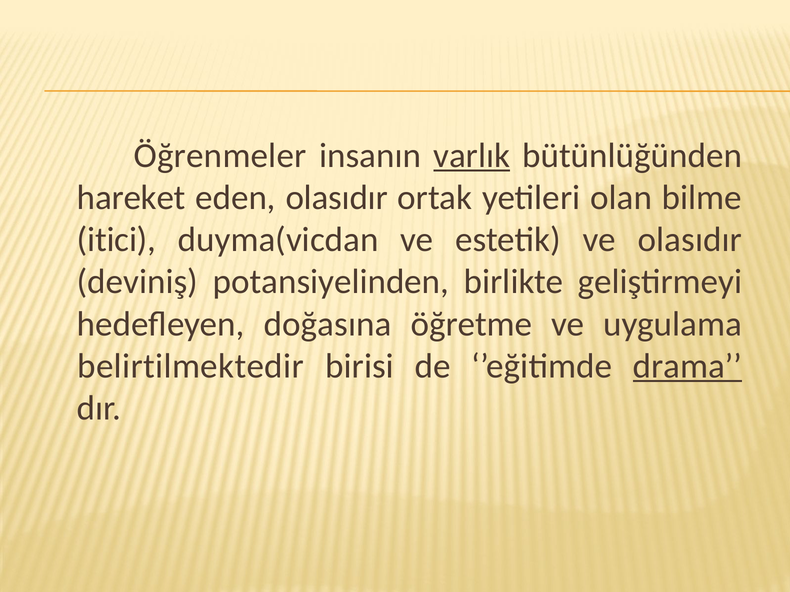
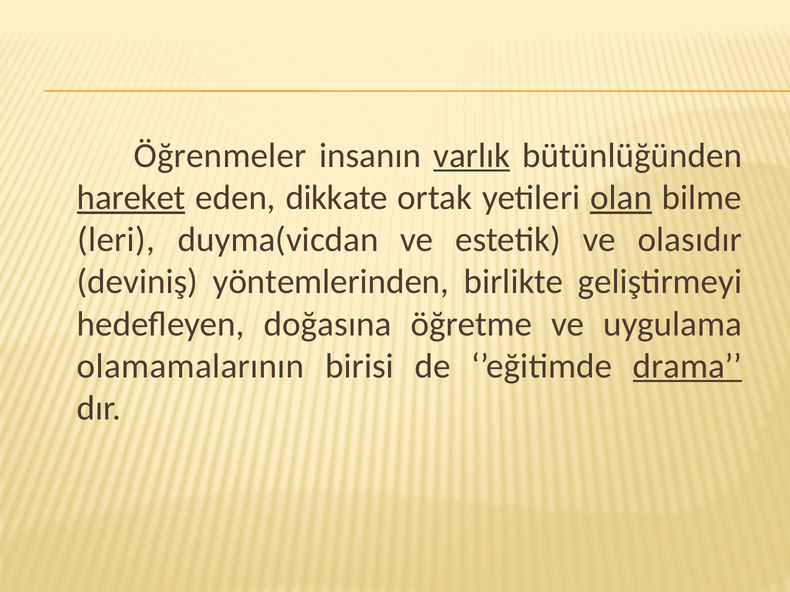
hareket underline: none -> present (131, 198)
eden olasıdır: olasıdır -> dikkate (337, 198)
olan underline: none -> present (621, 198)
itici: itici -> leri (116, 240)
potansiyelinden: potansiyelinden -> yöntemlerinden (331, 282)
belirtilmektedir: belirtilmektedir -> olamamalarının (191, 366)
